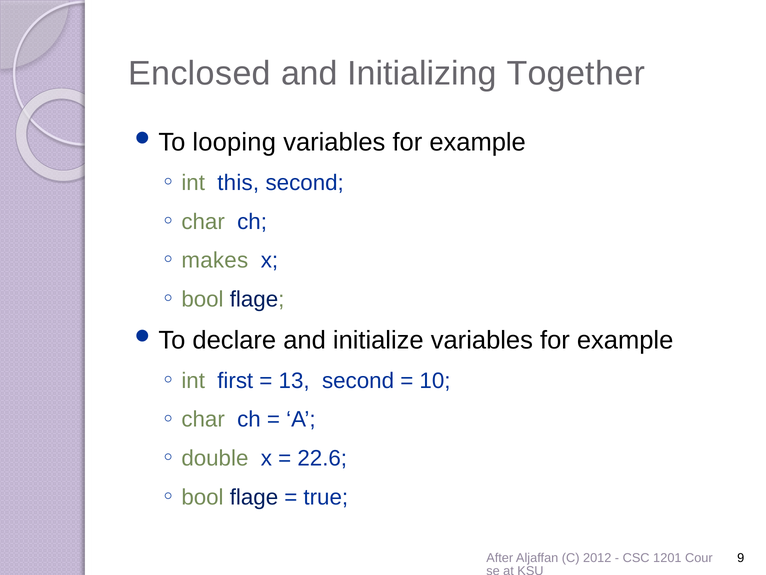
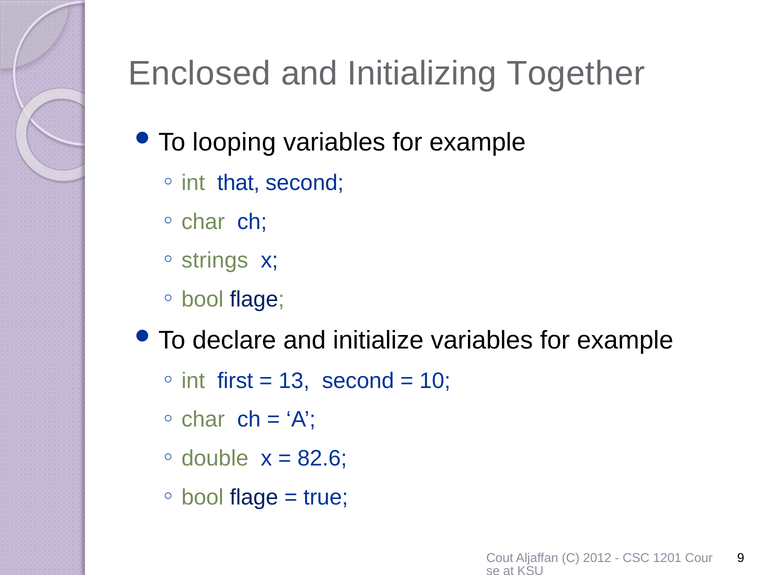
this: this -> that (238, 183)
makes: makes -> strings (215, 260)
22.6: 22.6 -> 82.6 (322, 458)
After: After -> Cout (500, 558)
